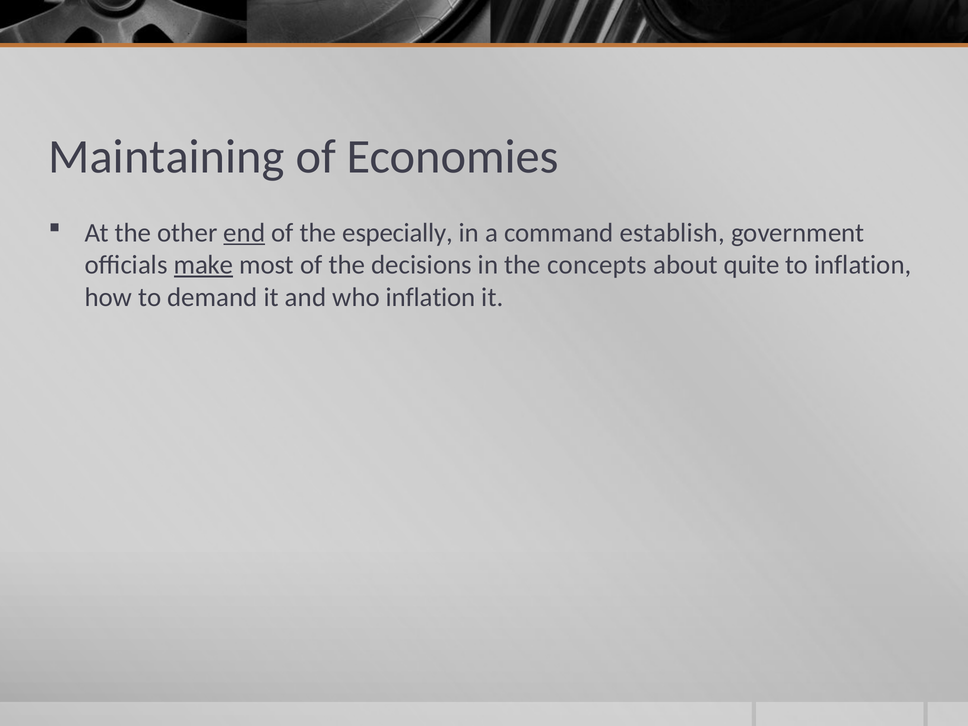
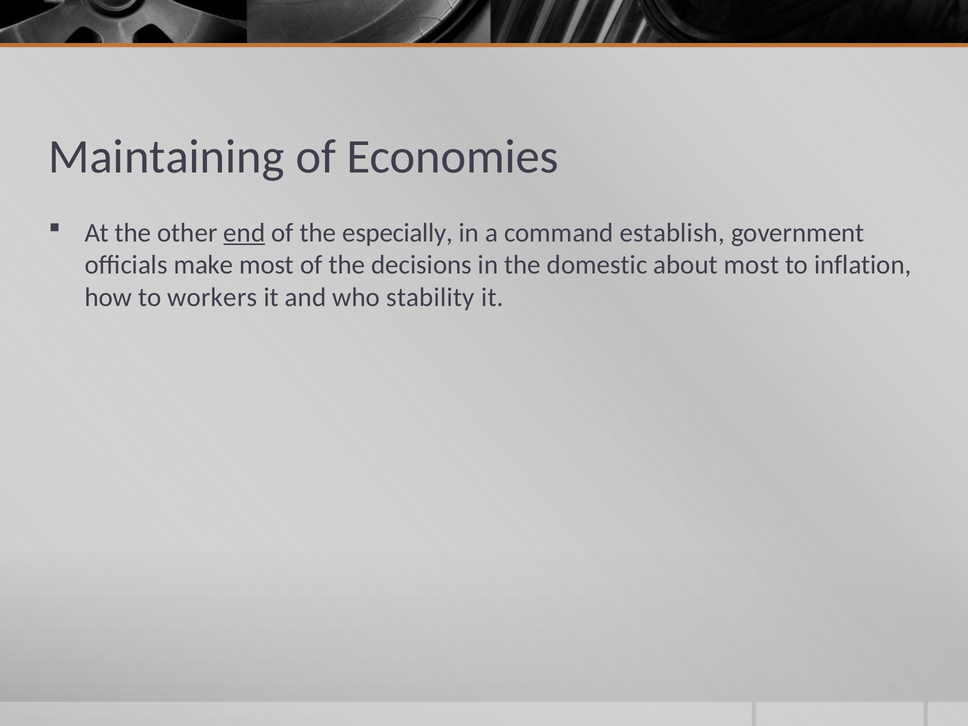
make underline: present -> none (204, 265)
concepts: concepts -> domestic (597, 265)
about quite: quite -> most (751, 265)
demand: demand -> workers (212, 297)
who inflation: inflation -> stability (430, 297)
